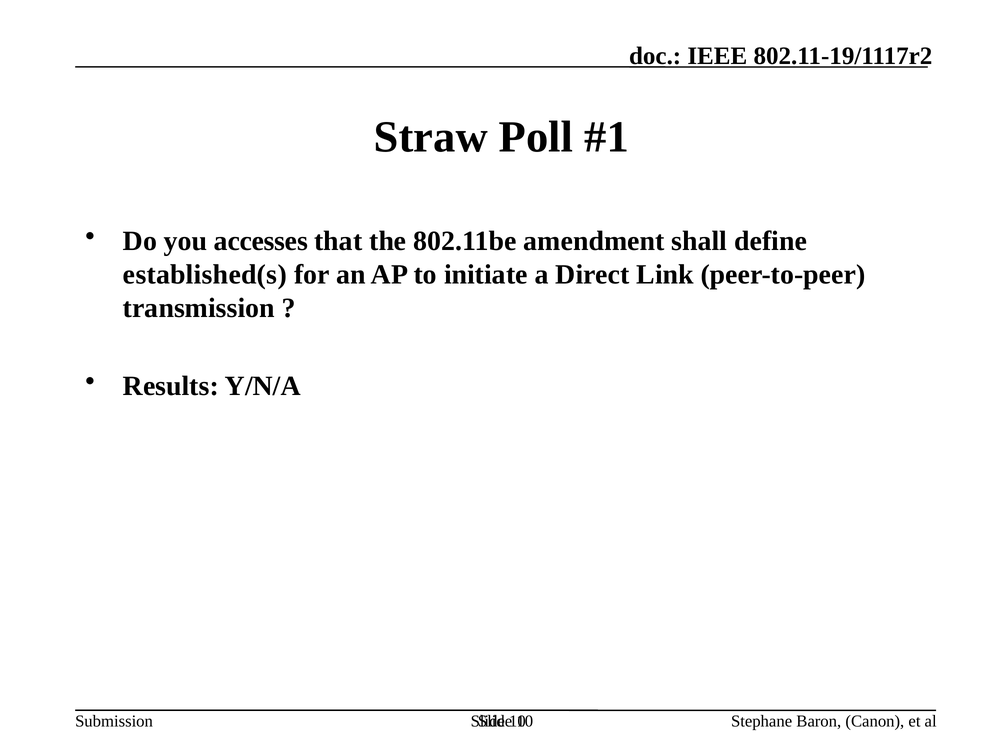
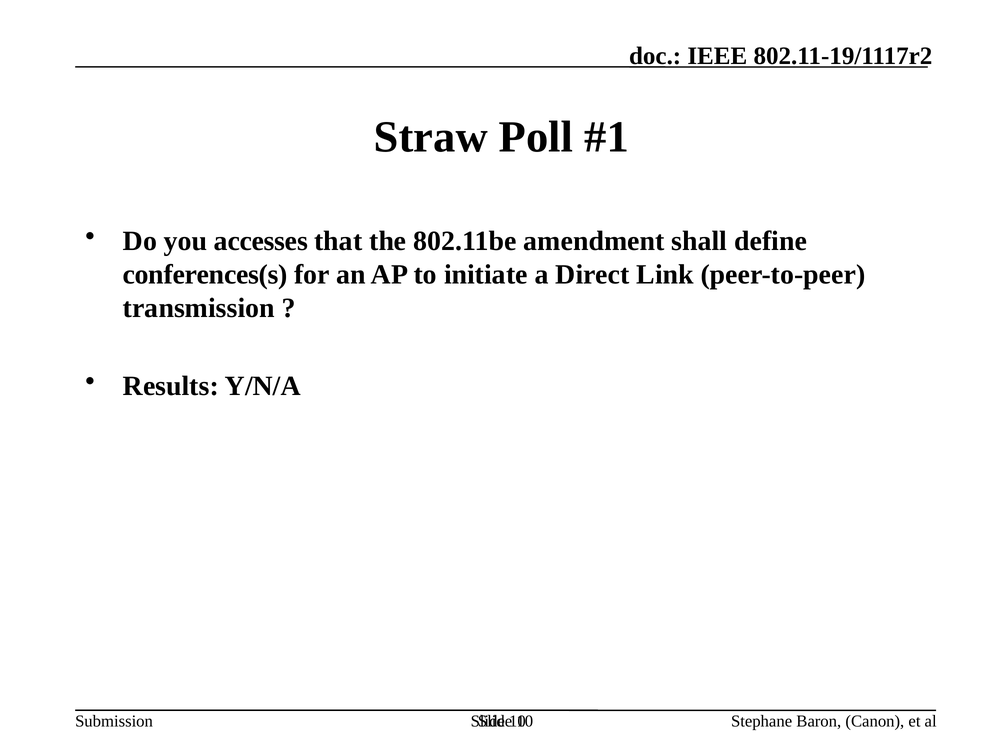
established(s: established(s -> conferences(s (205, 274)
